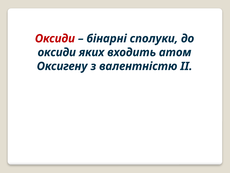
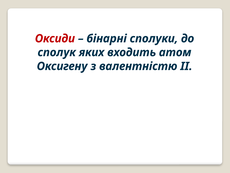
оксиди: оксиди -> сполук (57, 52)
